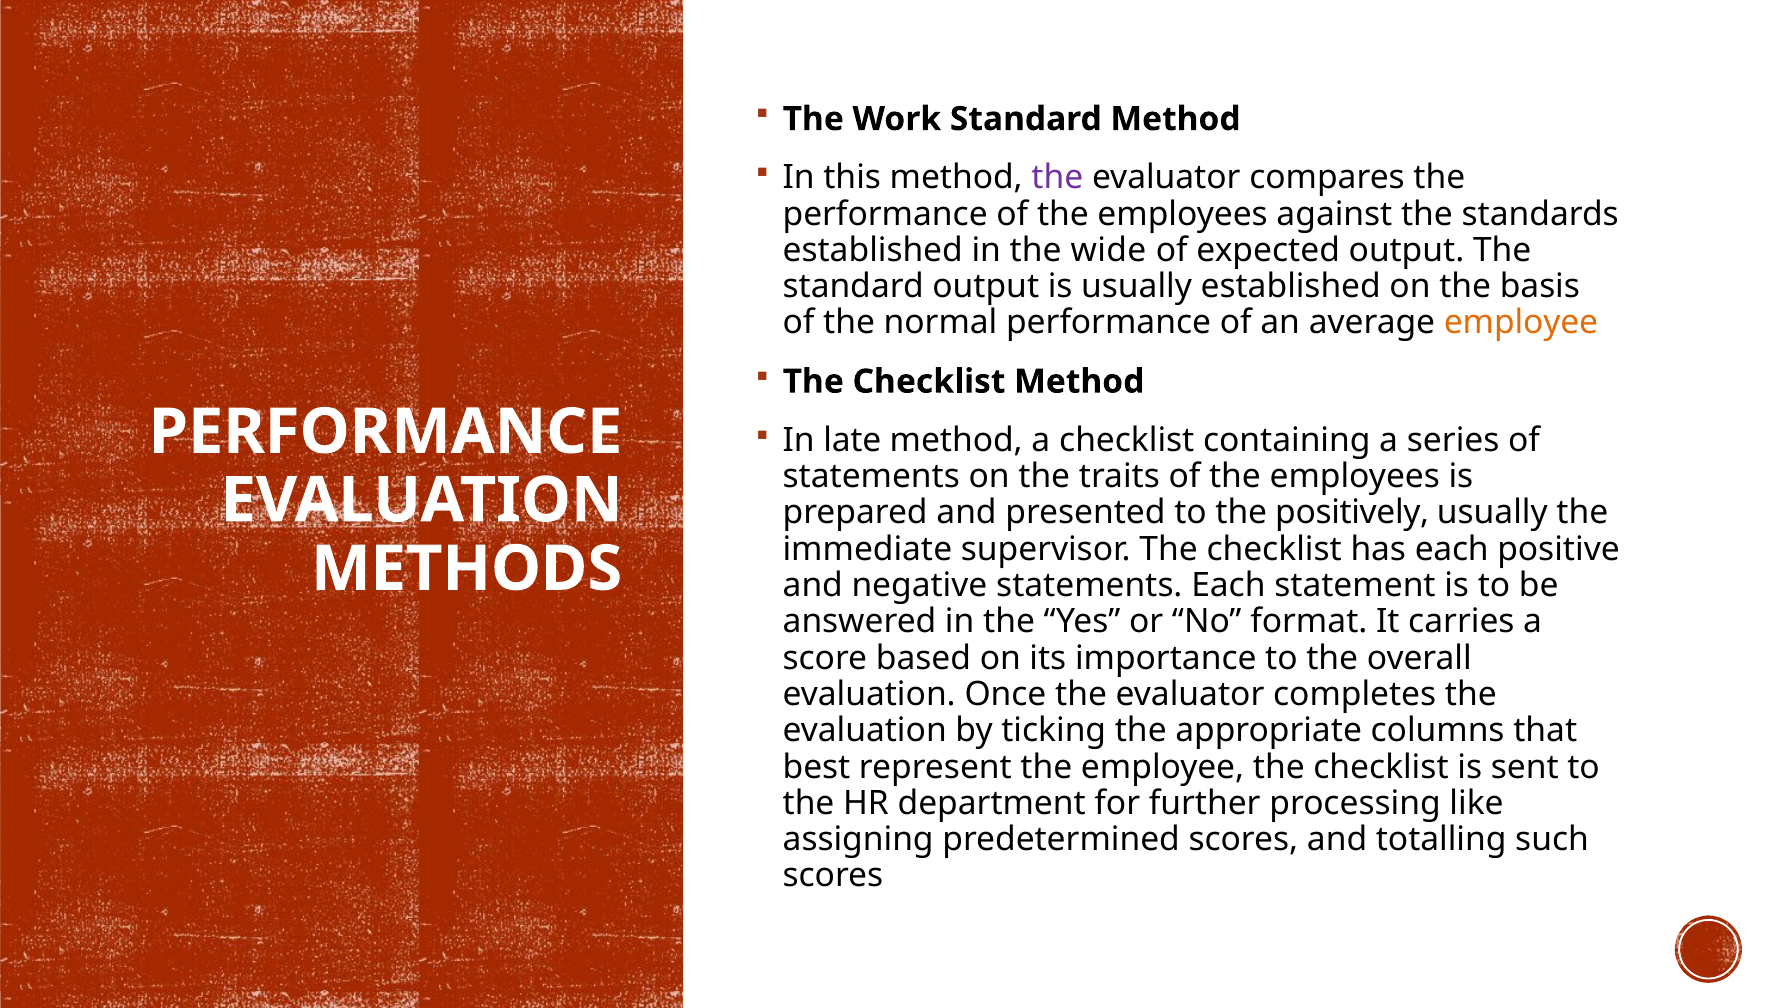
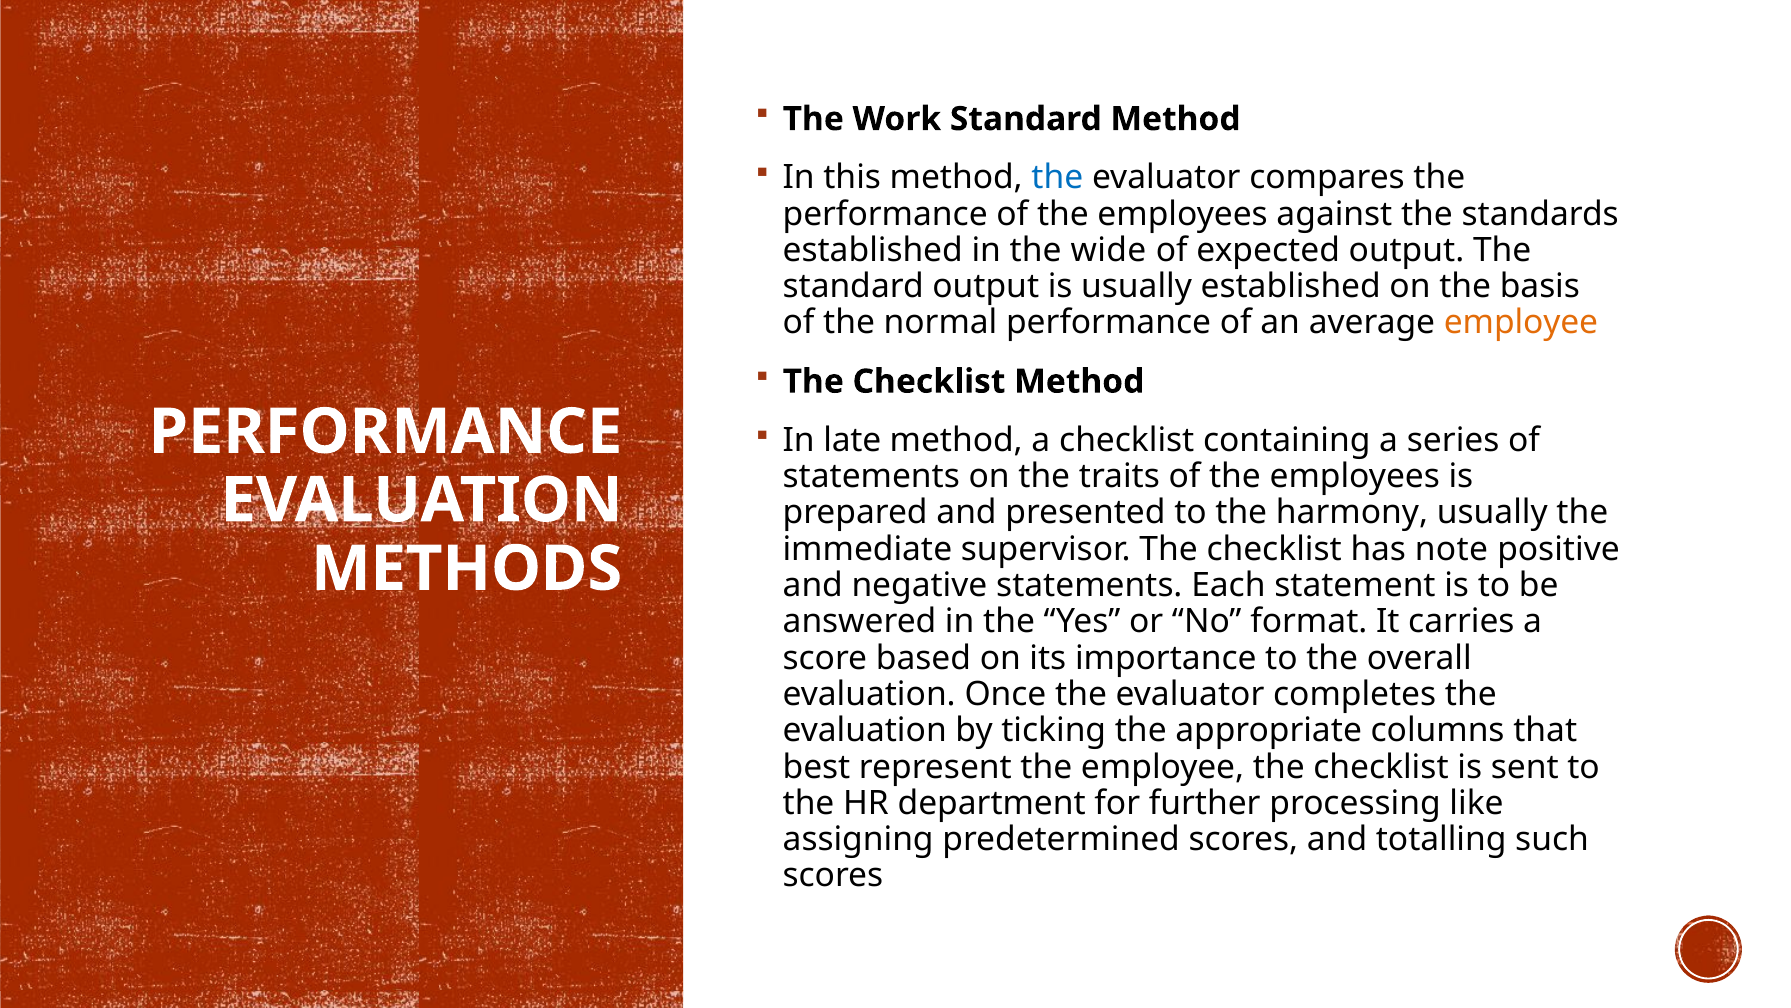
the colour: purple -> blue (1057, 178)
positively: positively -> harmony (1352, 513)
has each: each -> note (1451, 549)
